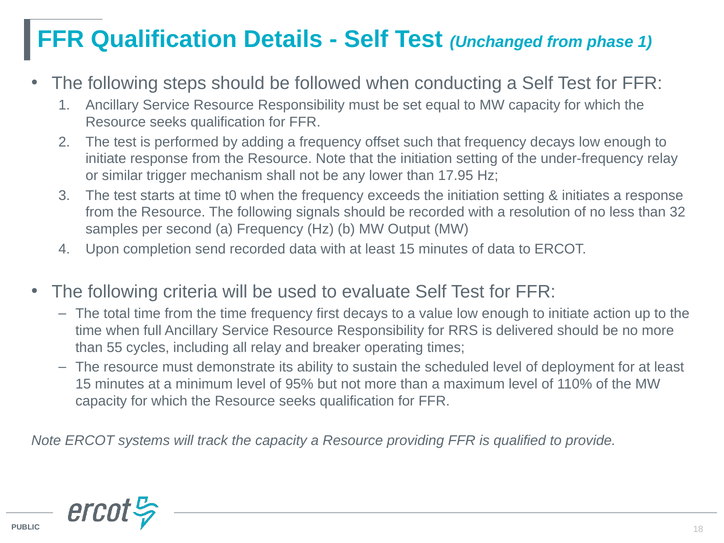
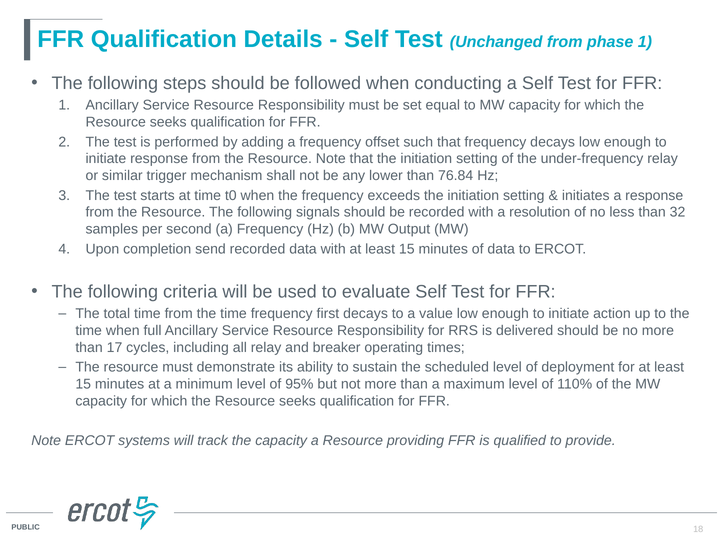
17.95: 17.95 -> 76.84 (456, 176)
55: 55 -> 17 (115, 347)
